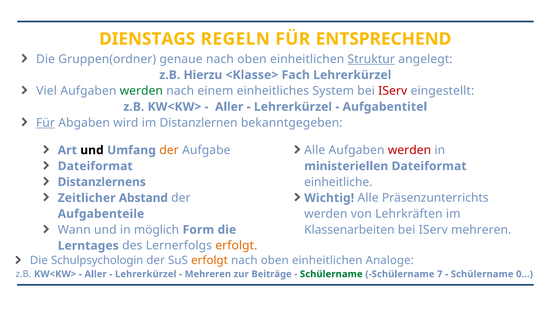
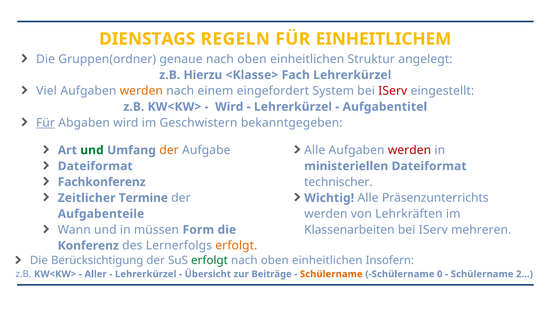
ENTSPRECHEND: ENTSPRECHEND -> EINHEITLICHEM (384, 39)
Struktur underline: present -> none (371, 59)
werden colour: green -> orange (141, 91)
einheitliches: einheitliches -> eingefordert (273, 91)
Aller: Aller -> Wird (229, 107)
Distanzlernen: Distanzlernen -> Geschwistern (199, 123)
und colour: black -> green (92, 150)
einheitliche: einheitliche -> technischer (338, 182)
Distanzlernens: Distanzlernens -> Fachkonferenz (102, 182)
Abstand: Abstand -> Termine (143, 198)
möglich: möglich -> müssen (156, 230)
Lerntages: Lerntages -> Konferenz (88, 246)
Schulpsychologin: Schulpsychologin -> Berücksichtigung (97, 260)
erfolgt colour: orange -> green (209, 260)
Analoge: Analoge -> Insofern (390, 260)
Mehreren: Mehreren -> Übersicht (208, 274)
Schülername colour: green -> orange (331, 274)
7: 7 -> 0 (440, 274)
0…: 0… -> 2… (525, 274)
